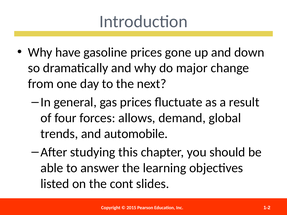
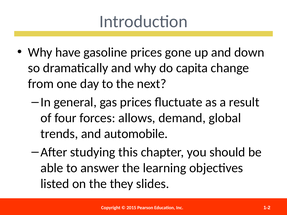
major: major -> capita (192, 68)
cont: cont -> they (122, 184)
